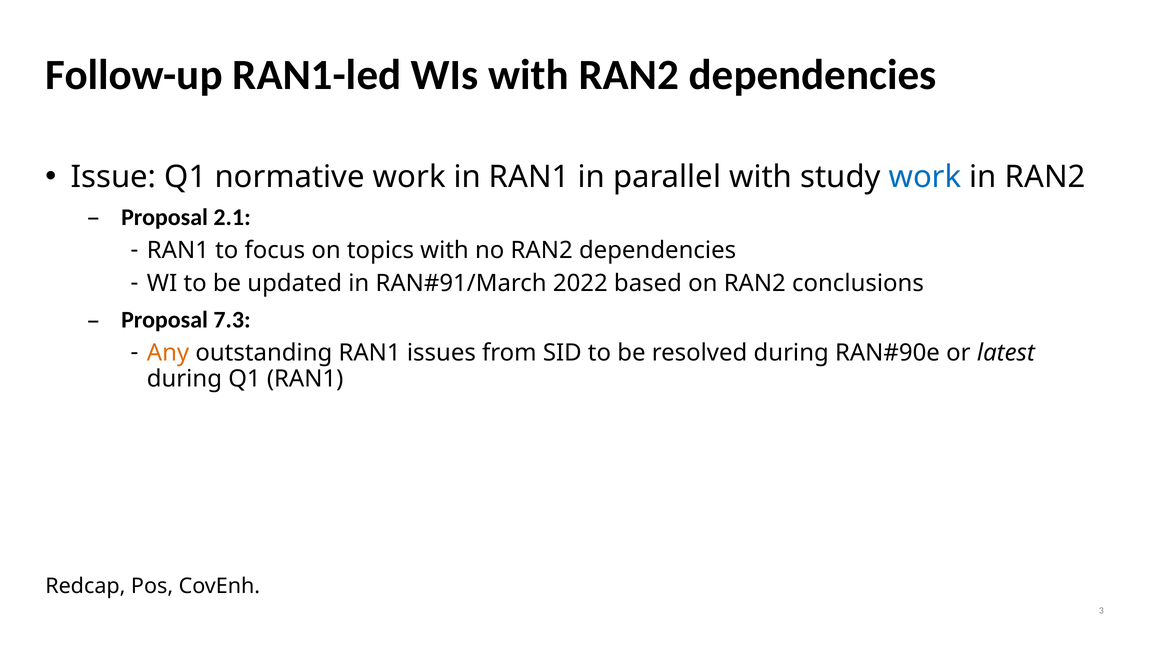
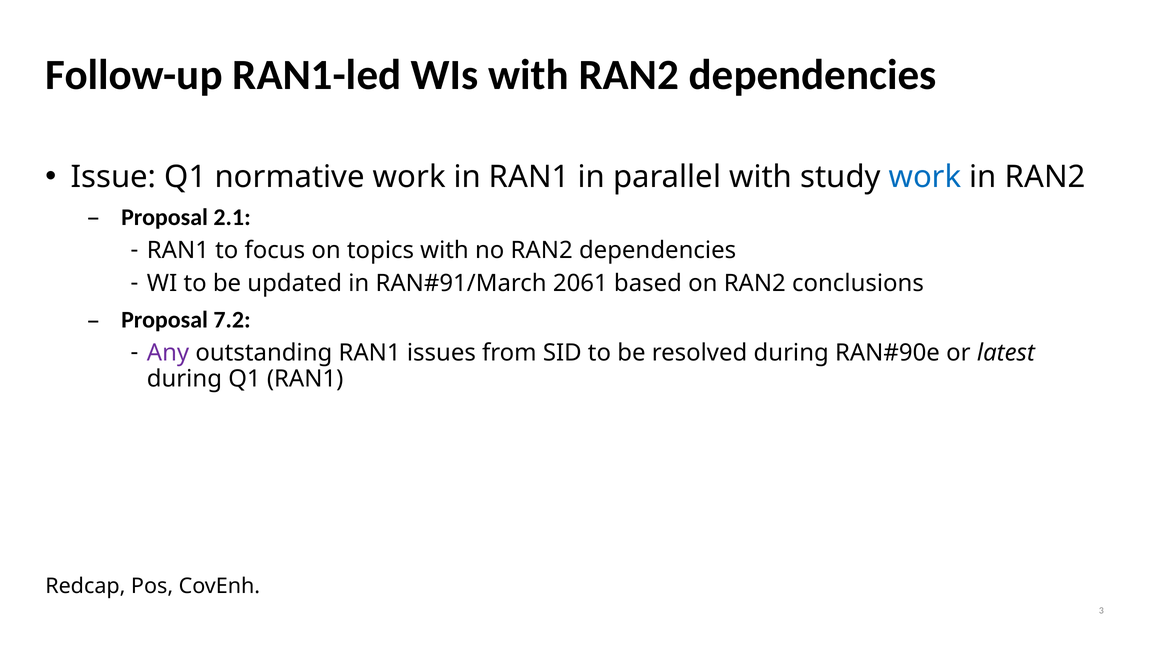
2022: 2022 -> 2061 (580, 283)
7.3: 7.3 -> 7.2 (232, 320)
Any colour: orange -> purple (168, 353)
